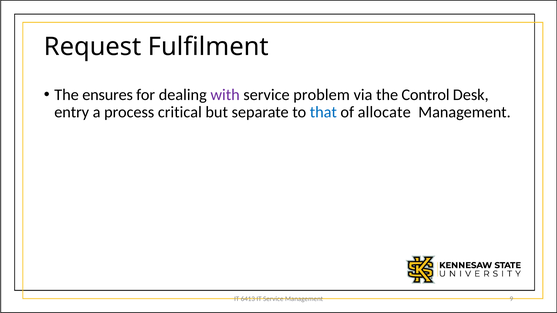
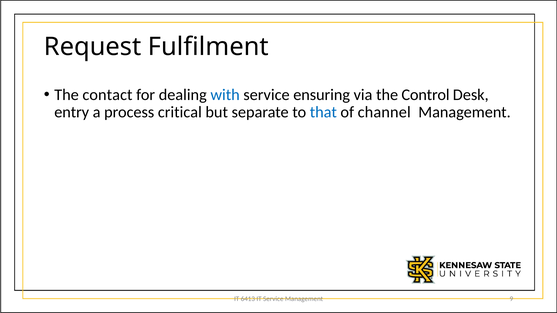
ensures: ensures -> contact (107, 95)
with colour: purple -> blue (225, 95)
problem: problem -> ensuring (322, 95)
allocate: allocate -> channel (384, 112)
